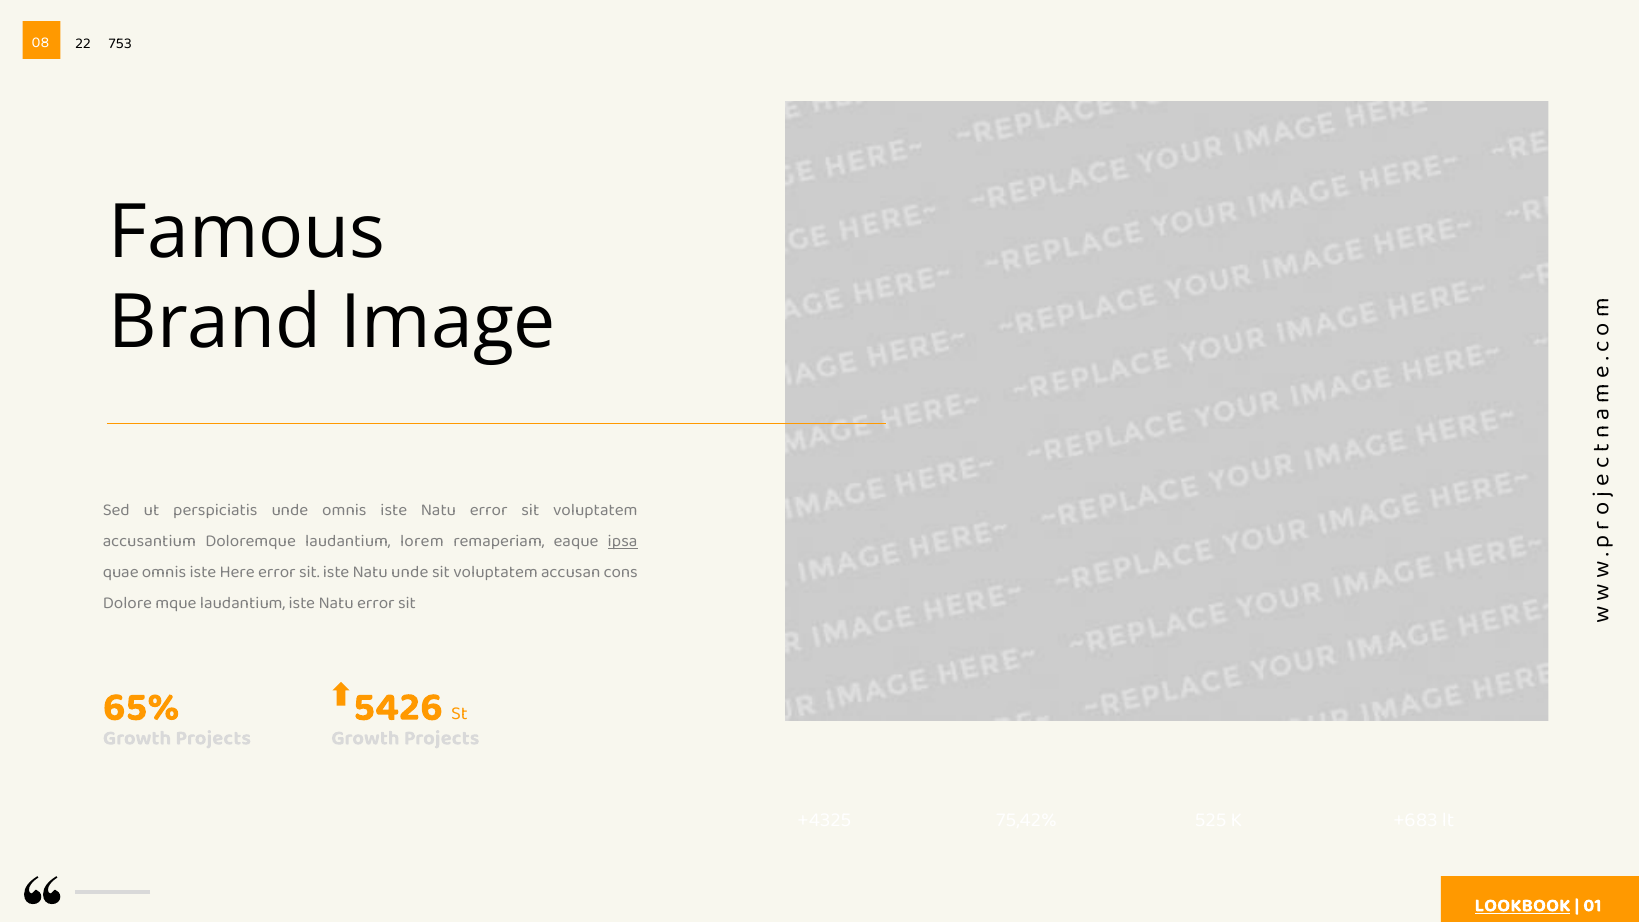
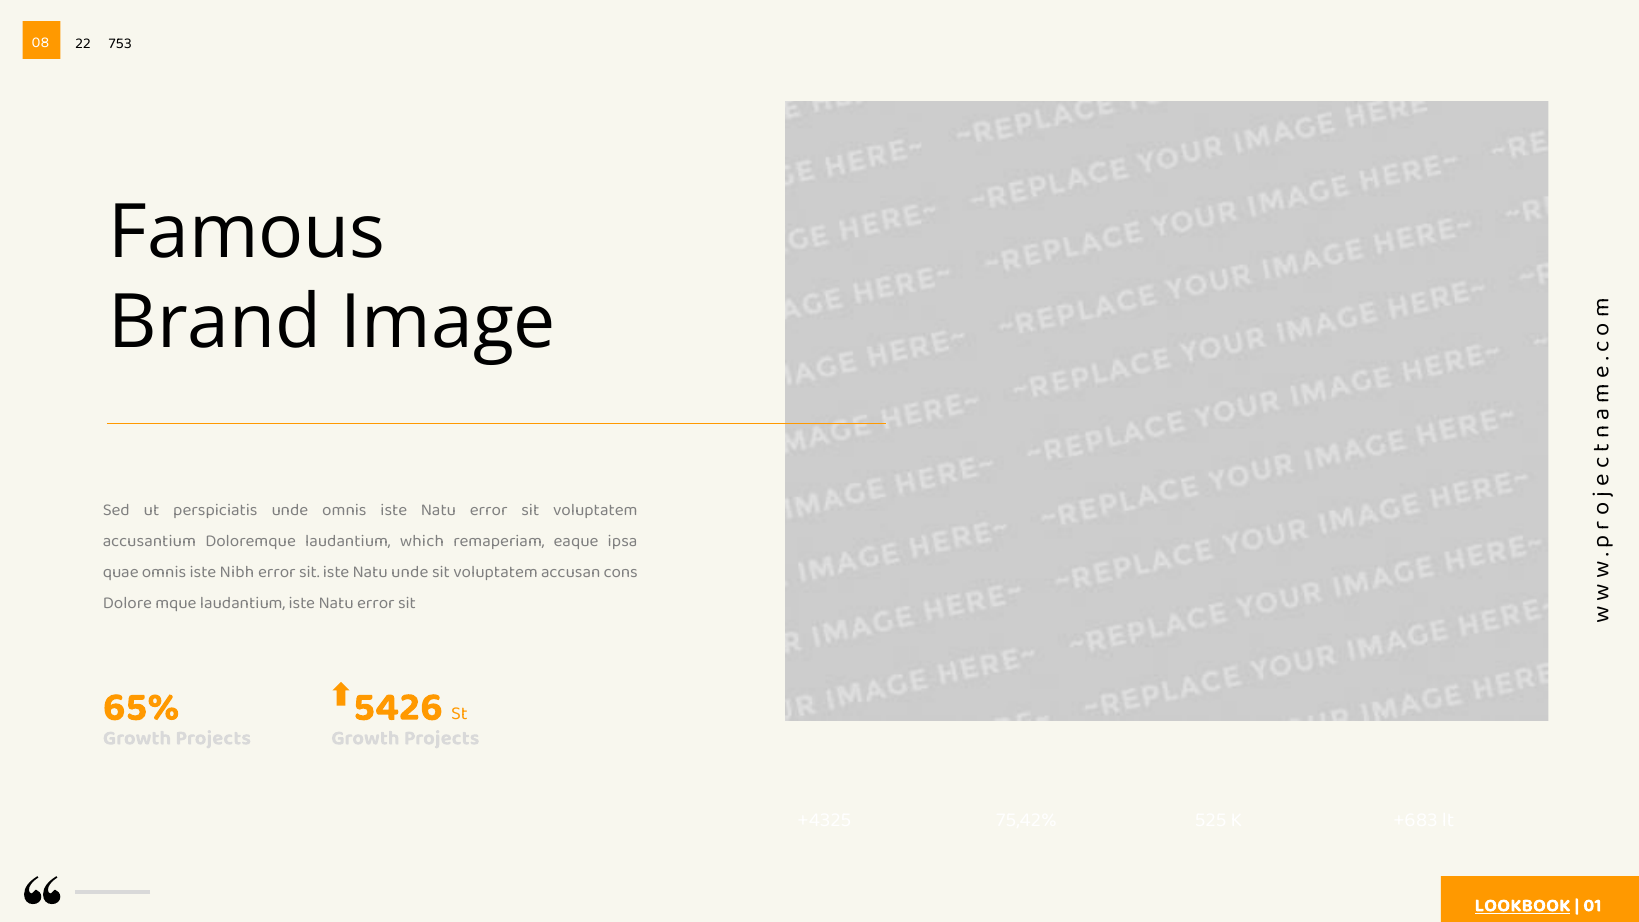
lorem: lorem -> which (422, 541)
ipsa underline: present -> none (623, 541)
Here: Here -> Nibh (237, 572)
